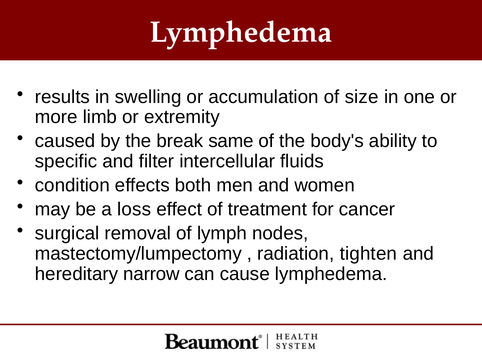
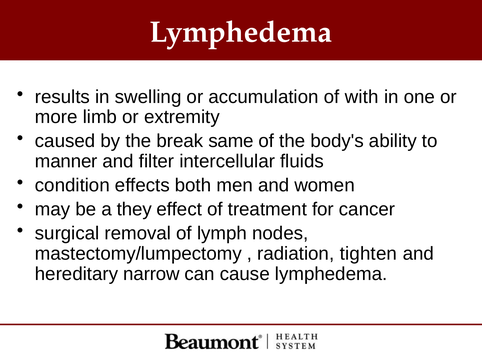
size: size -> with (362, 97)
specific: specific -> manner (66, 161)
loss: loss -> they (134, 209)
